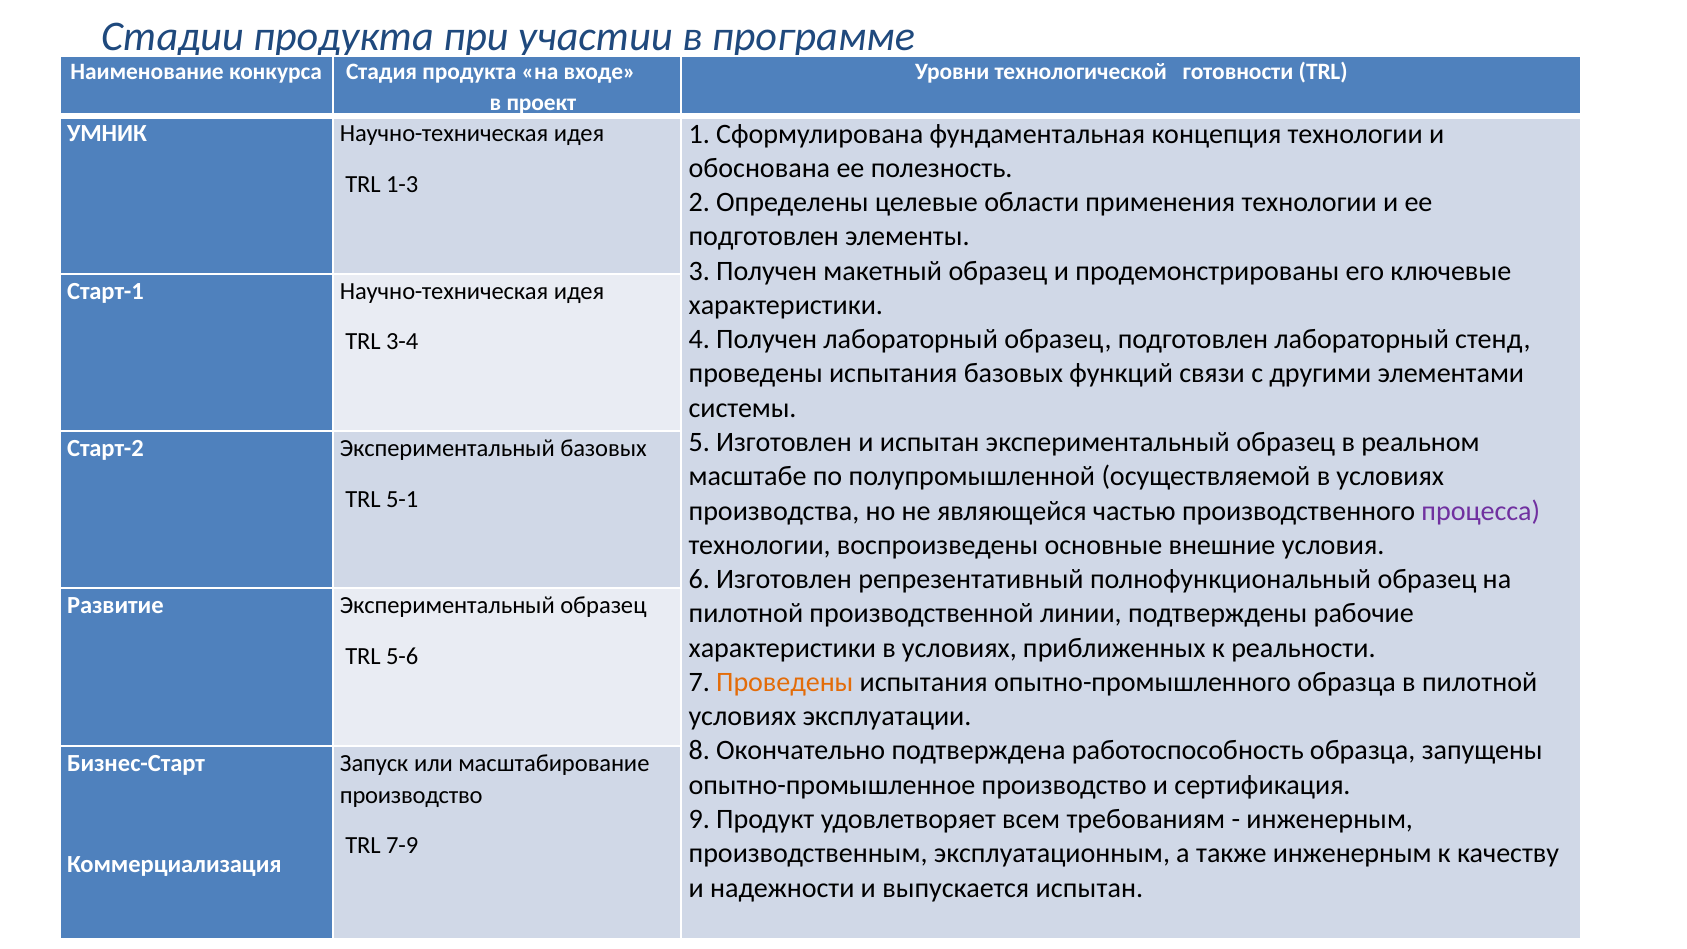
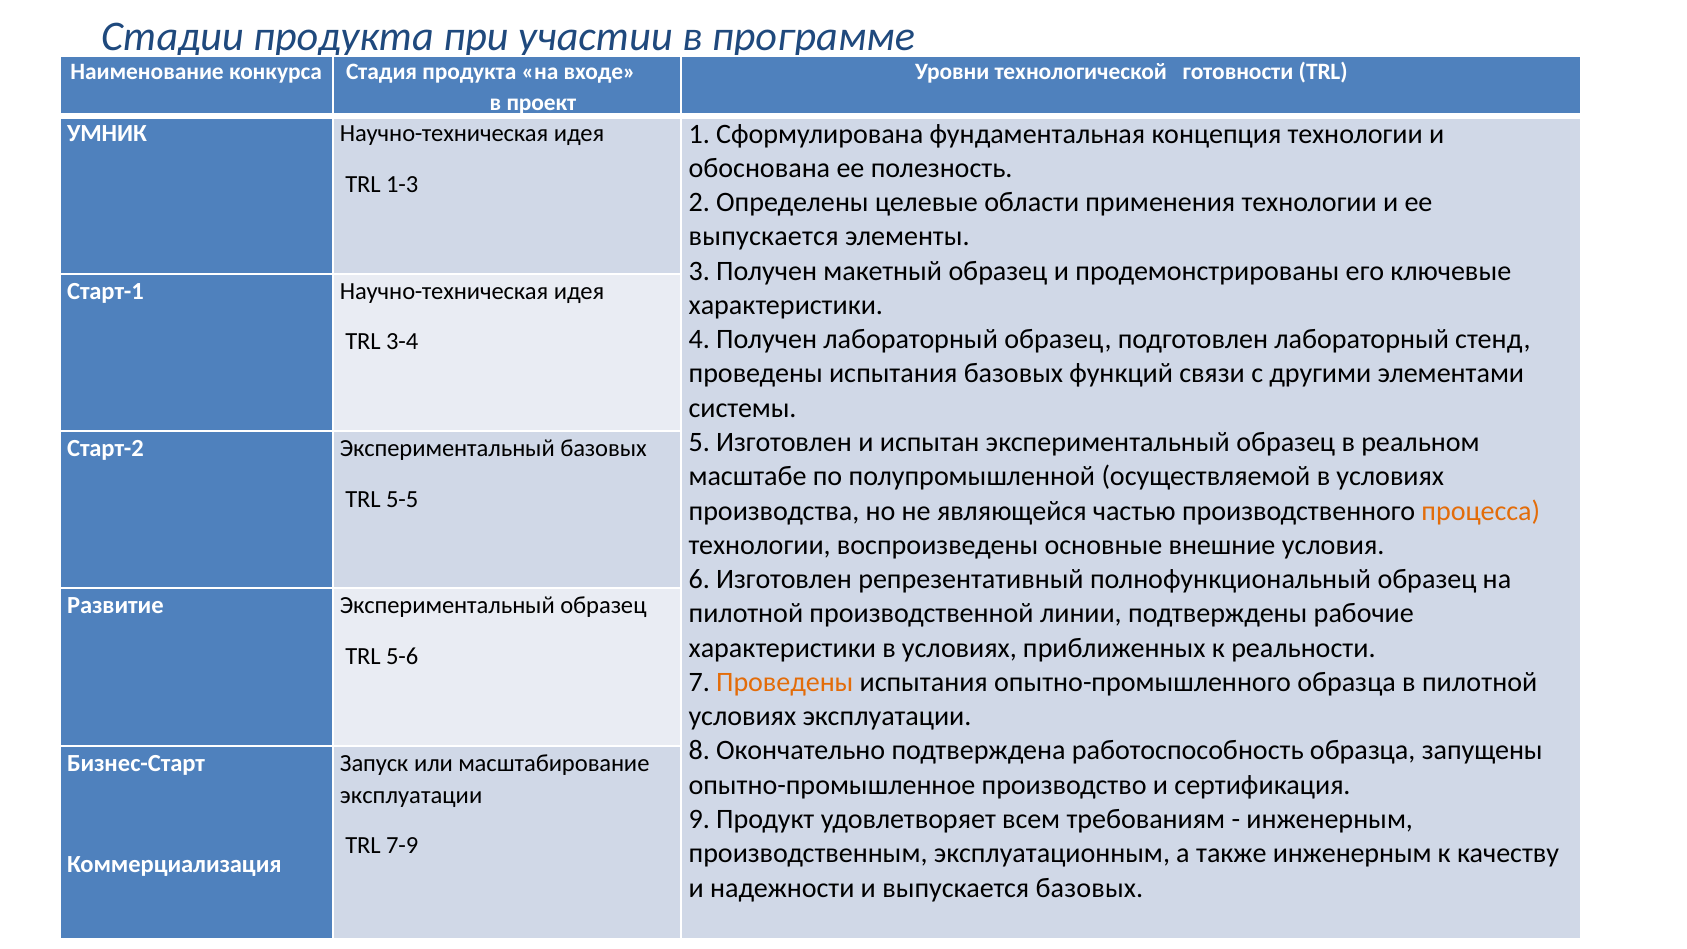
подготовлен: подготовлен -> выпускается (764, 237)
5-1: 5-1 -> 5-5 (402, 499)
процесса colour: purple -> orange (1481, 511)
производство: производство -> эксплуатации (411, 795)
выпускается испытан: испытан -> базовых (1089, 888)
